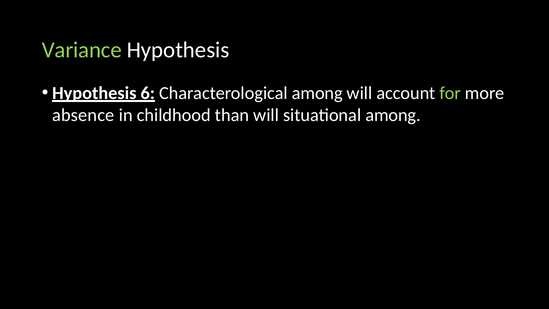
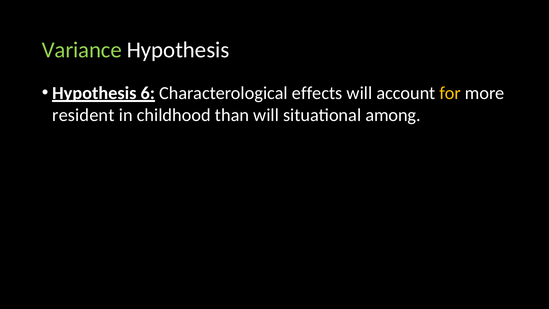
Characterological among: among -> effects (317, 93)
for colour: light green -> yellow (450, 93)
absence: absence -> resident (83, 115)
